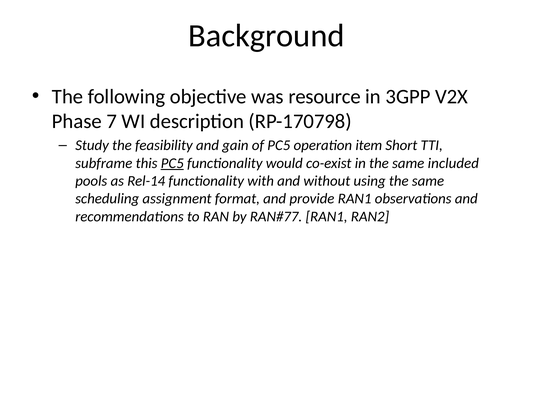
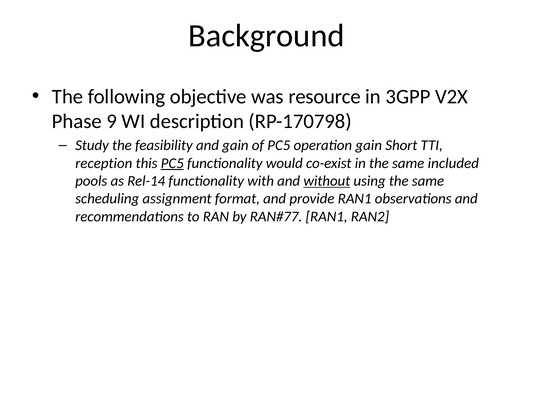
7: 7 -> 9 (112, 121)
operation item: item -> gain (369, 145)
subframe: subframe -> reception (104, 163)
without underline: none -> present (327, 181)
